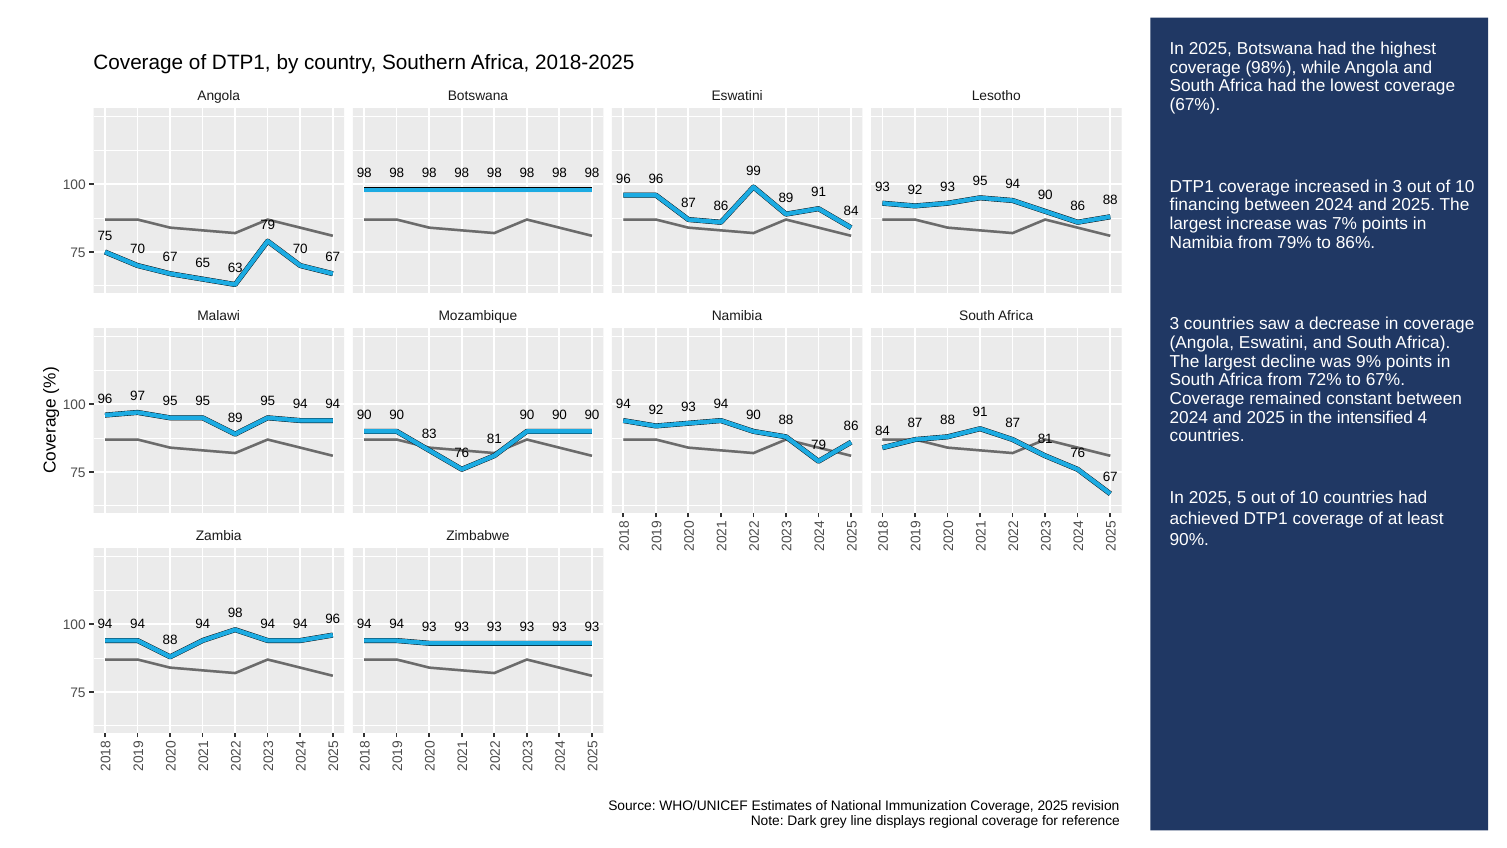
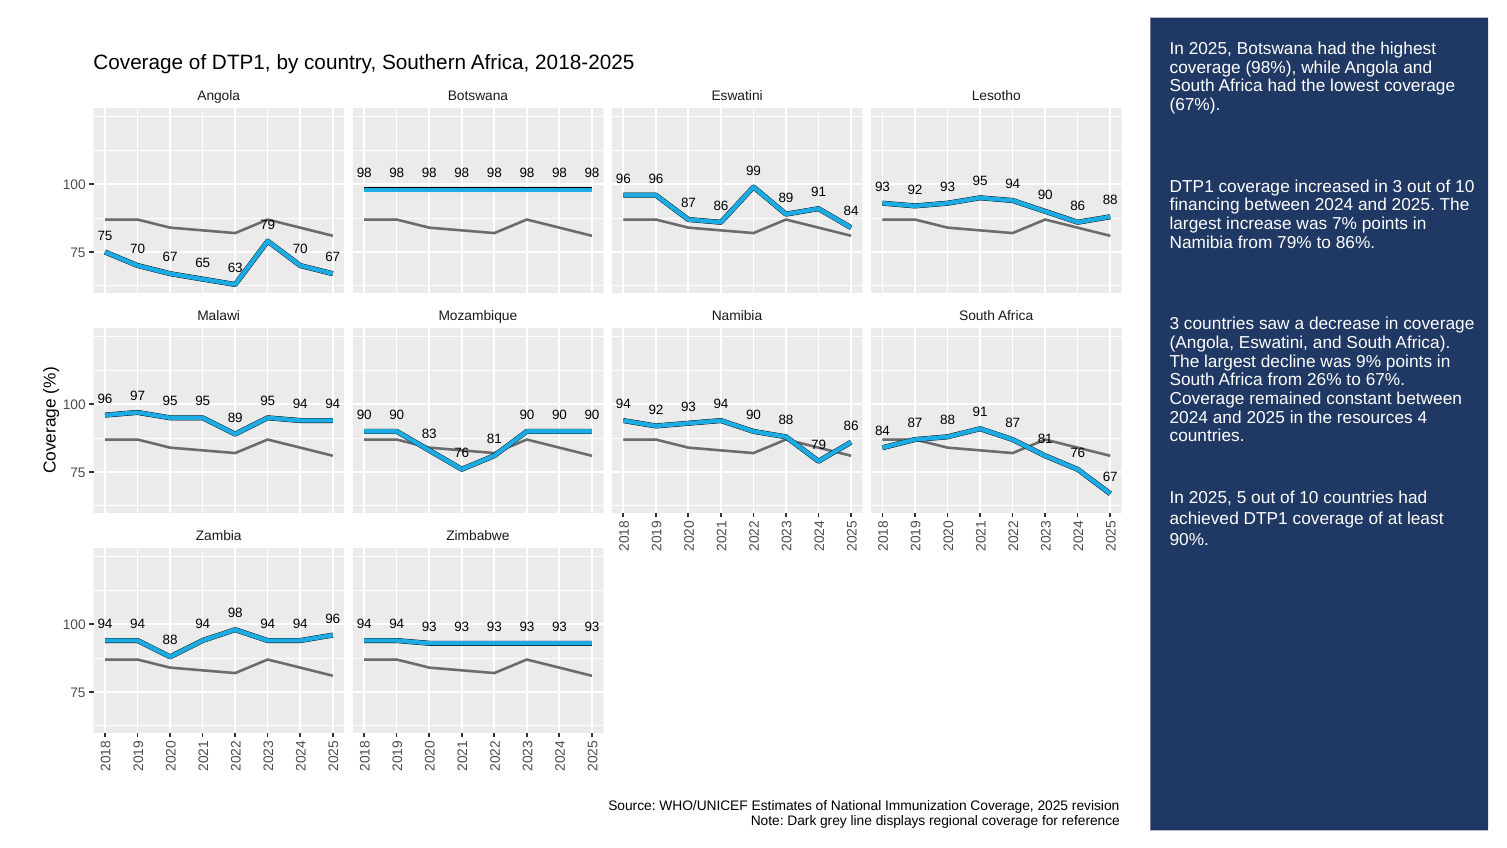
72%: 72% -> 26% (1324, 380)
intensified: intensified -> resources (1375, 417)
